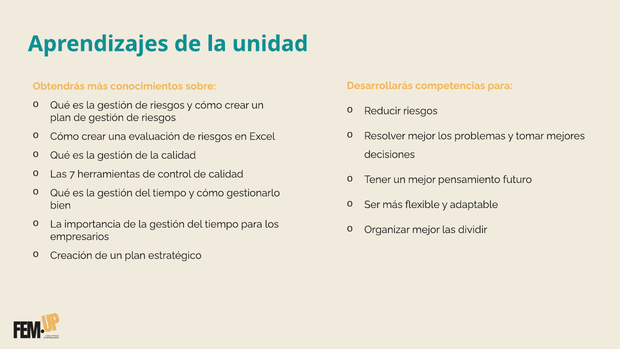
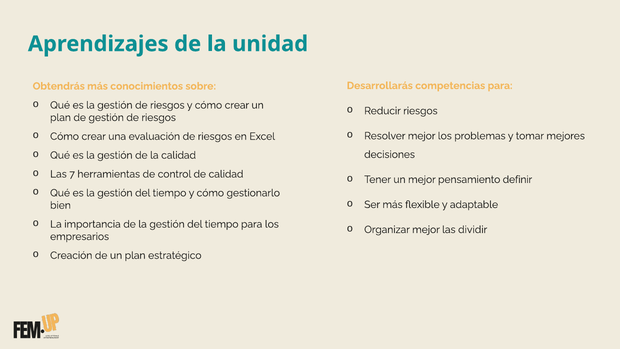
futuro: futuro -> definir (517, 179)
